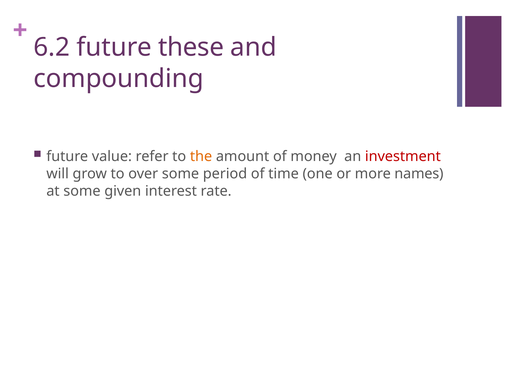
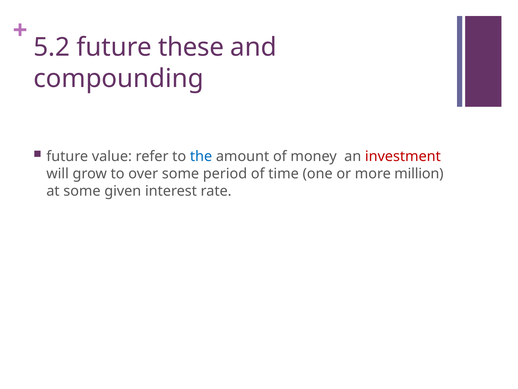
6.2: 6.2 -> 5.2 (52, 47)
the colour: orange -> blue (201, 156)
names: names -> million (419, 173)
